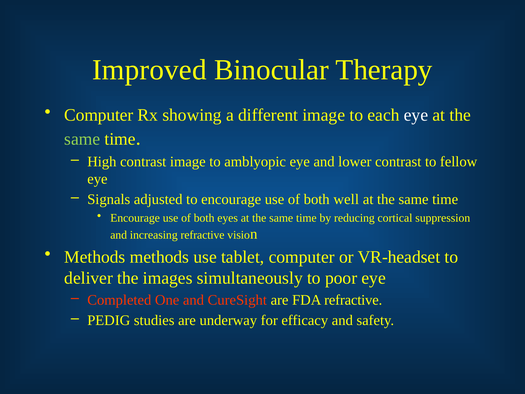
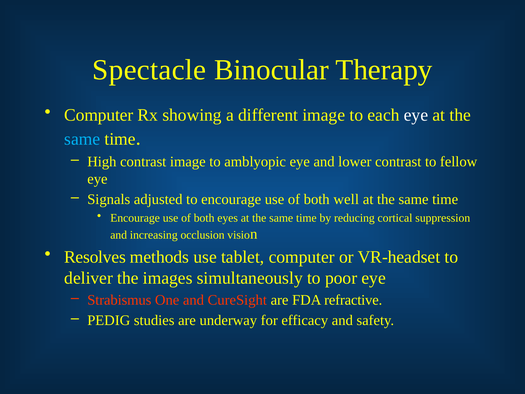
Improved: Improved -> Spectacle (149, 70)
same colour: light green -> light blue (82, 139)
increasing refractive: refractive -> occlusion (203, 235)
Methods: Methods -> Resolves (95, 257)
Completed: Completed -> Strabismus (119, 300)
